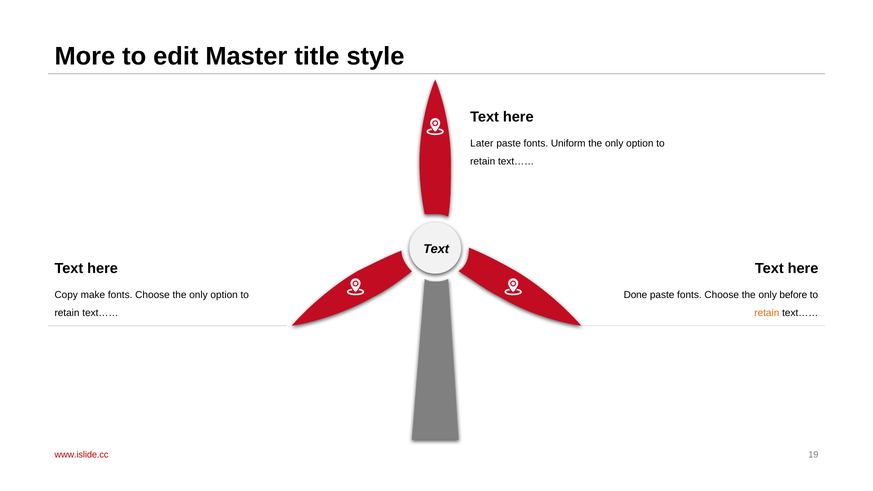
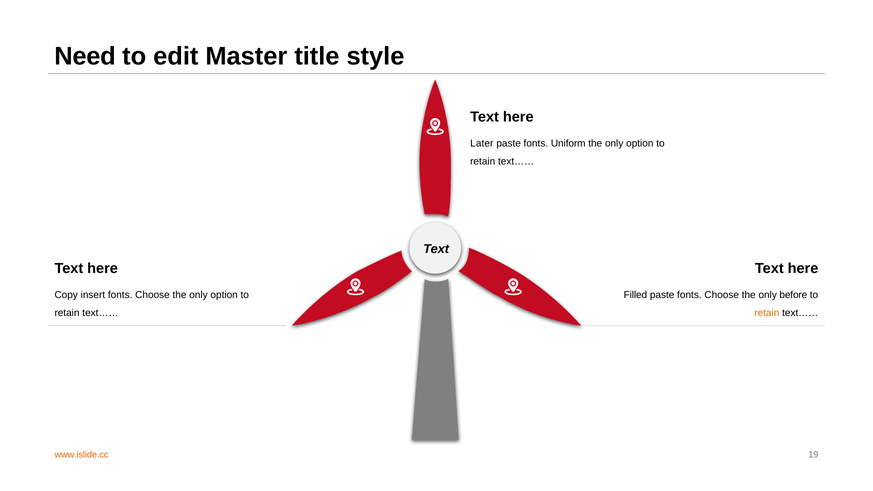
More: More -> Need (85, 56)
make: make -> insert (93, 295)
Done: Done -> Filled (635, 295)
www.islide.cc colour: red -> orange (81, 455)
